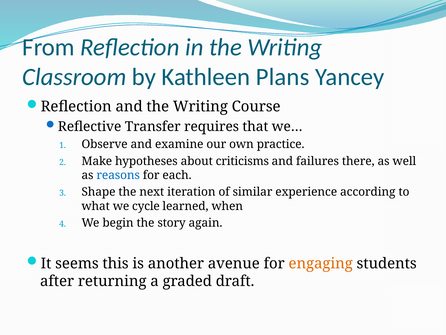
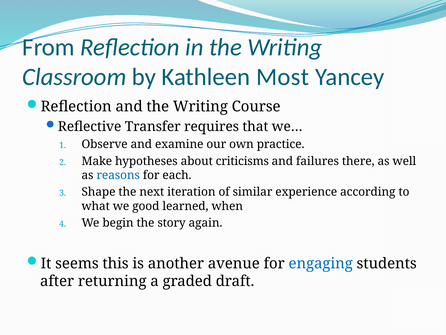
Plans: Plans -> Most (283, 77)
cycle: cycle -> good (146, 206)
engaging colour: orange -> blue (321, 263)
